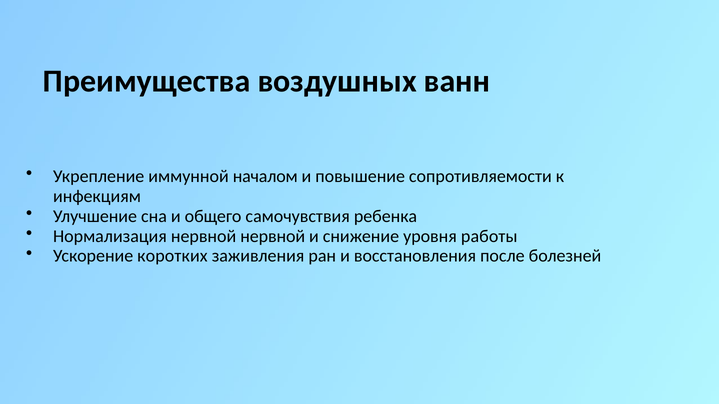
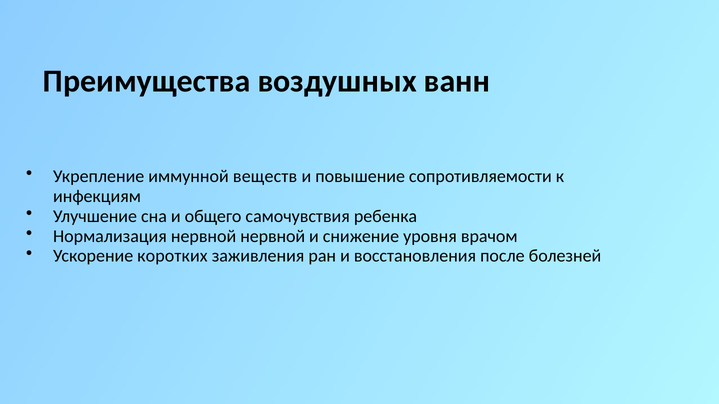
началом: началом -> веществ (265, 176)
работы: работы -> врачом (489, 236)
